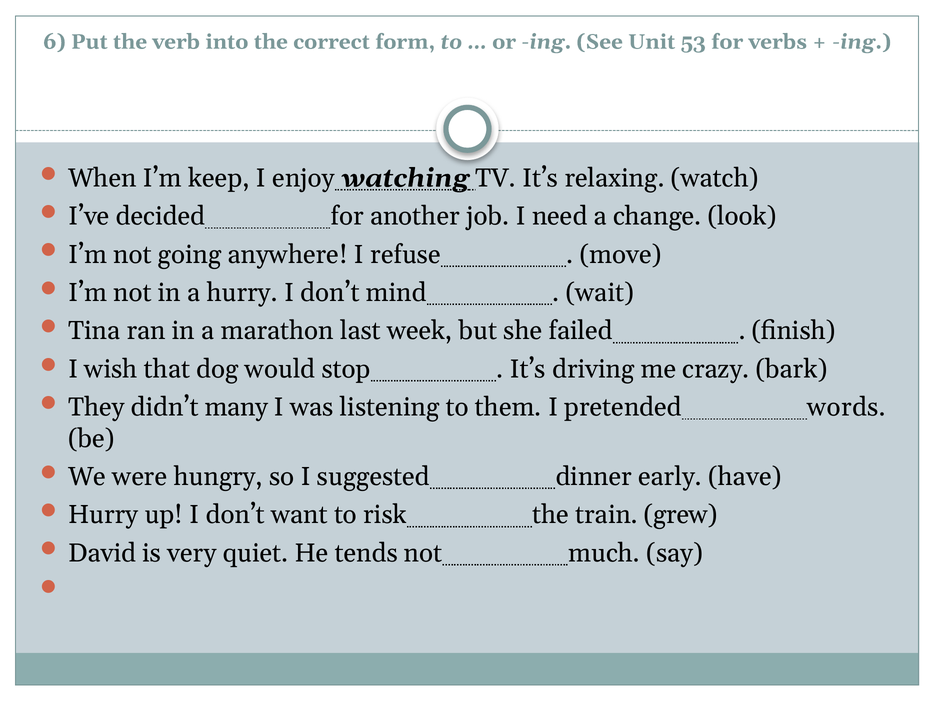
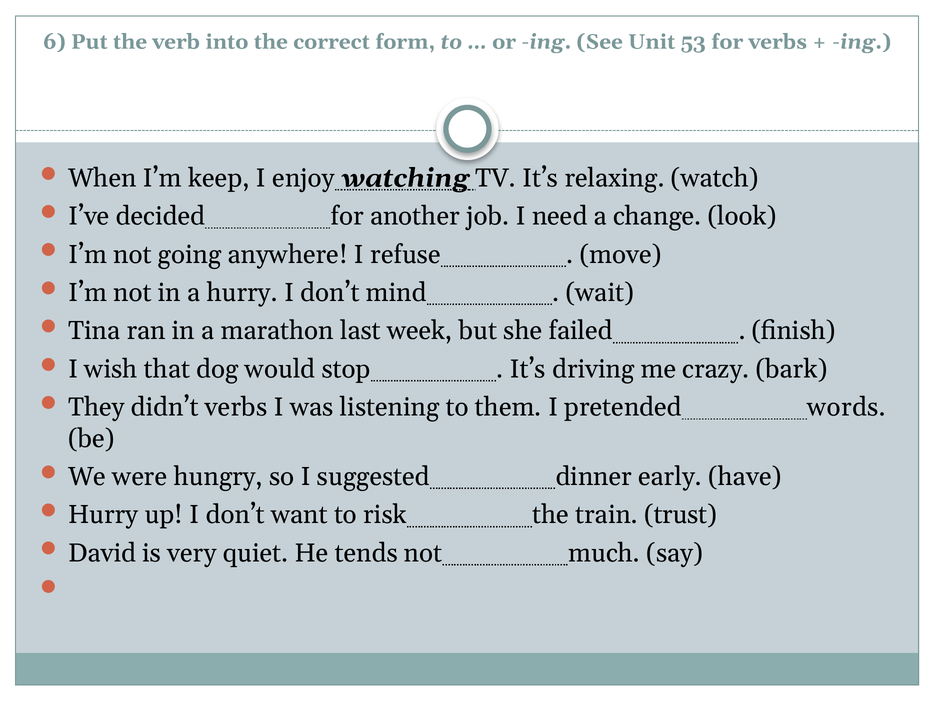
didn’t many: many -> verbs (236, 407)
grew: grew -> trust (681, 515)
